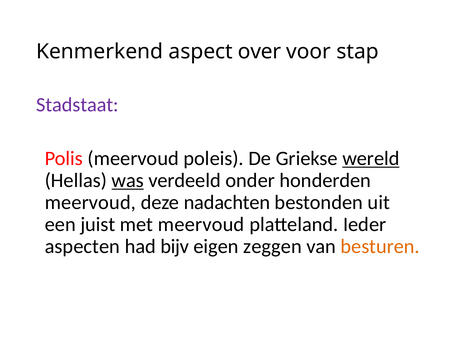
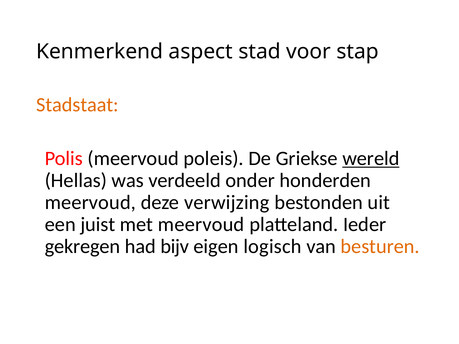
over: over -> stad (260, 51)
Stadstaat colour: purple -> orange (77, 105)
was underline: present -> none (128, 181)
nadachten: nadachten -> verwijzing (227, 203)
aspecten: aspecten -> gekregen (82, 247)
zeggen: zeggen -> logisch (273, 247)
